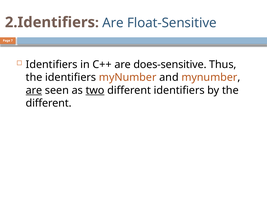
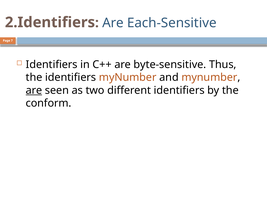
Float-Sensitive: Float-Sensitive -> Each-Sensitive (172, 23)
does-sensitive: does-sensitive -> byte-sensitive (170, 65)
two underline: present -> none (95, 90)
different: different -> conform (49, 103)
